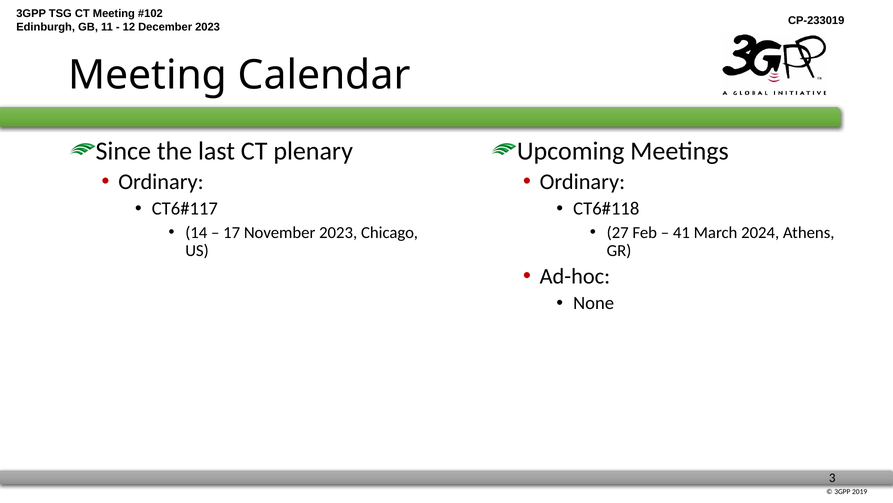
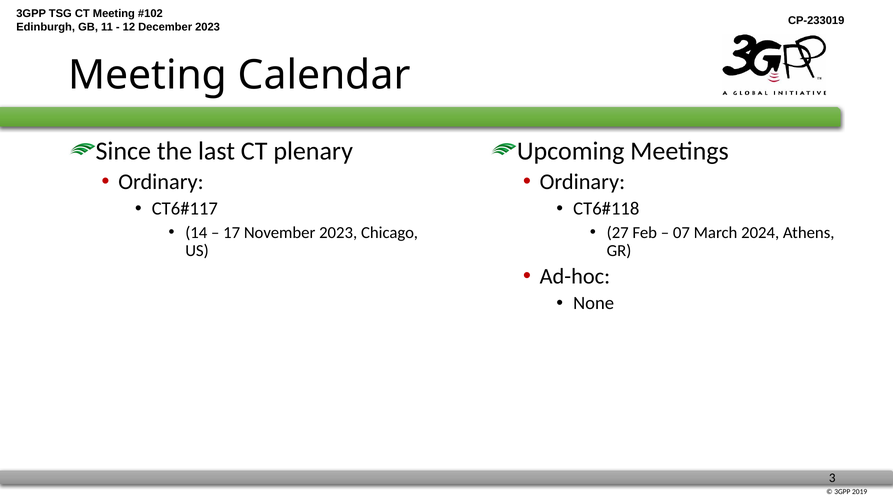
41: 41 -> 07 (681, 232)
